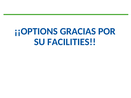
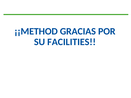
¡¡OPTIONS: ¡¡OPTIONS -> ¡¡METHOD (36, 31)
